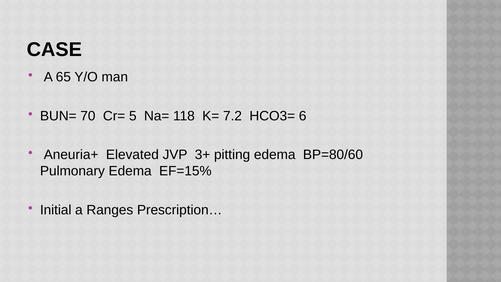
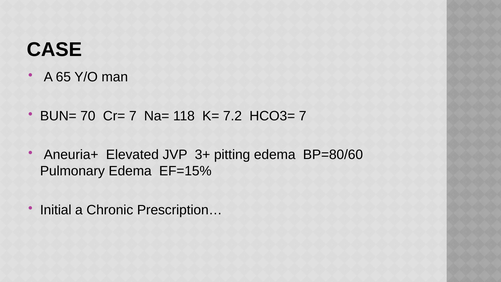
Cr= 5: 5 -> 7 (133, 116)
HCO3= 6: 6 -> 7 (303, 116)
Ranges: Ranges -> Chronic (110, 210)
